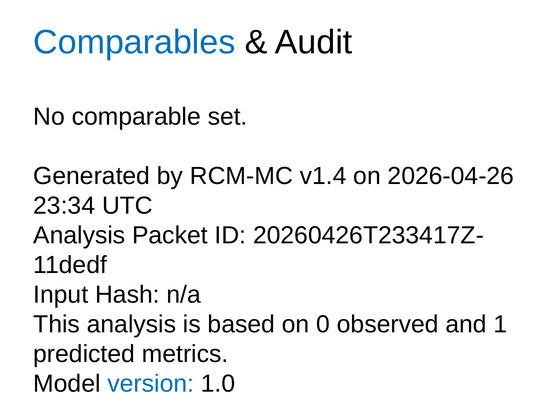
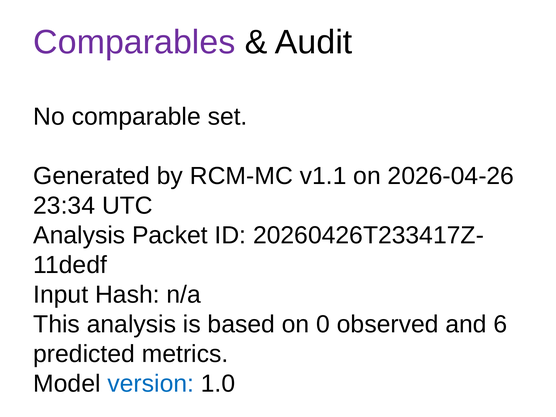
Comparables colour: blue -> purple (134, 42)
v1.4: v1.4 -> v1.1 (323, 176)
1: 1 -> 6 (500, 324)
